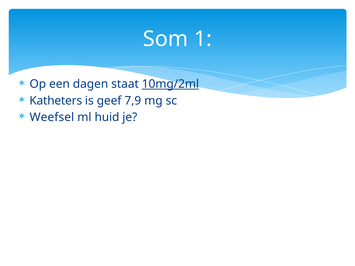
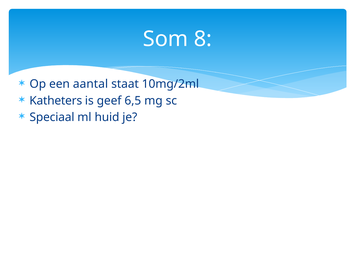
1: 1 -> 8 (203, 39)
dagen: dagen -> aantal (90, 84)
10mg/2ml underline: present -> none (170, 84)
7,9: 7,9 -> 6,5 (133, 101)
Weefsel: Weefsel -> Speciaal (52, 117)
